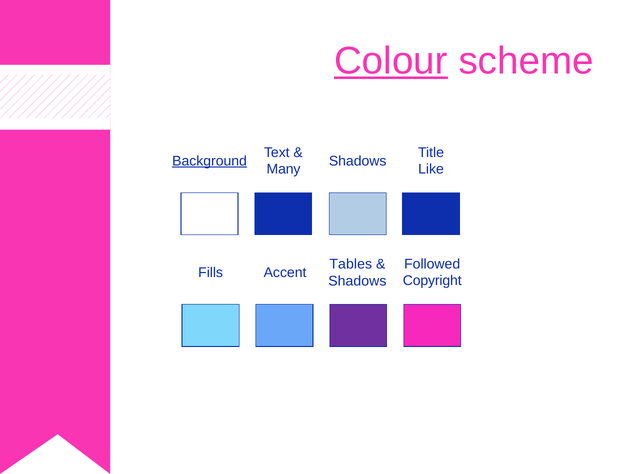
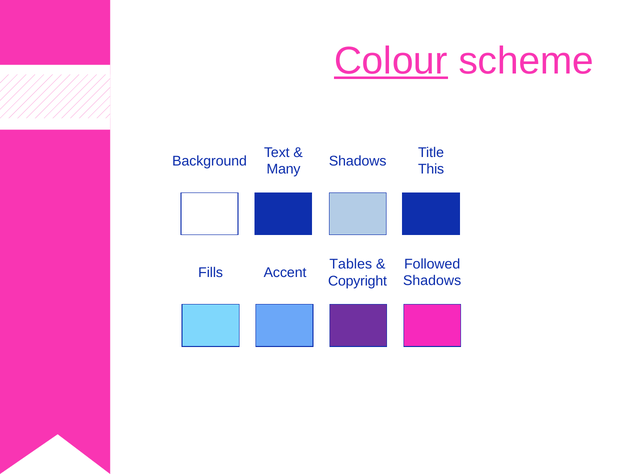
Background underline: present -> none (210, 161)
Like: Like -> This (431, 169)
Copyright: Copyright -> Shadows (432, 281)
Shadows: Shadows -> Copyright (357, 281)
